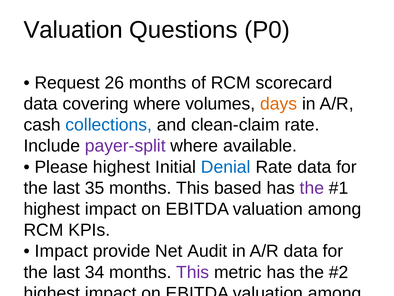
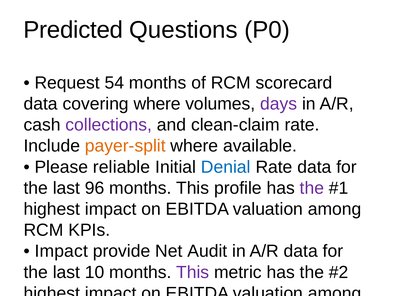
Valuation: Valuation -> Predicted (73, 30)
26: 26 -> 54 (114, 83)
days colour: orange -> purple (279, 104)
collections colour: blue -> purple (109, 125)
payer-split colour: purple -> orange (125, 146)
Please highest: highest -> reliable (122, 167)
35: 35 -> 96 (95, 188)
based: based -> profile (238, 188)
34: 34 -> 10 (95, 272)
